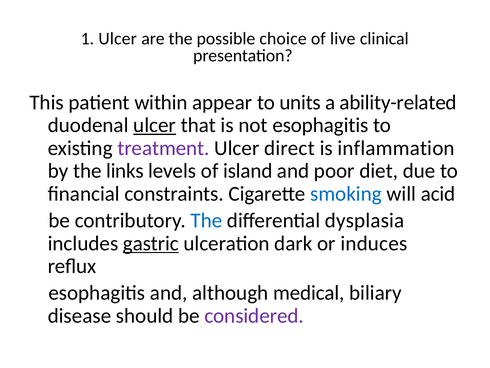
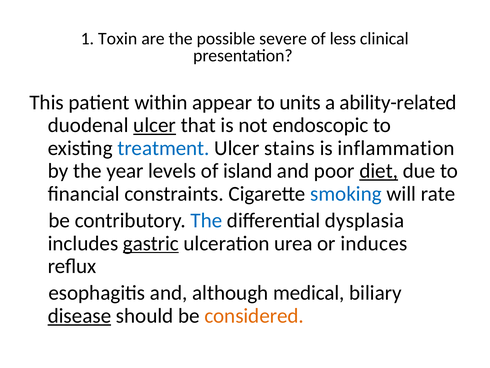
1 Ulcer: Ulcer -> Toxin (118, 39)
choice: choice -> severe (283, 39)
live: live -> less (343, 39)
not esophagitis: esophagitis -> endoscopic (320, 125)
treatment colour: purple -> blue (163, 148)
direct: direct -> stains (289, 148)
links: links -> year (125, 171)
diet underline: none -> present (379, 171)
acid: acid -> rate (438, 194)
dark: dark -> urea (293, 243)
disease underline: none -> present (79, 315)
considered colour: purple -> orange (254, 315)
